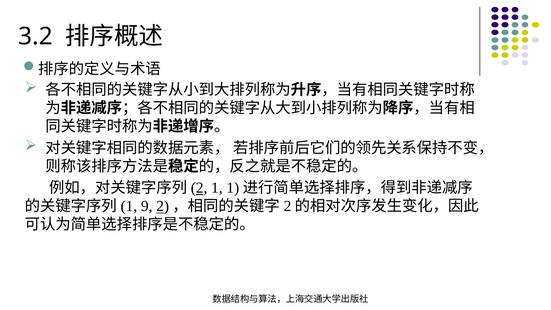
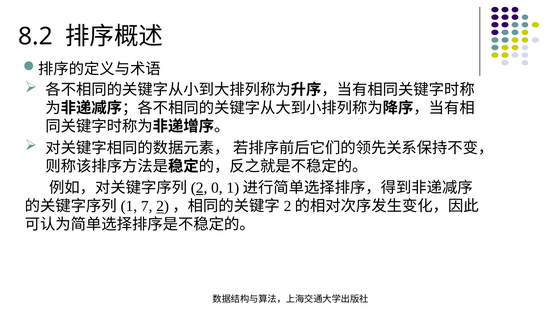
3.2: 3.2 -> 8.2 (36, 36)
1: 1 -> 0 (217, 188)
9: 9 -> 7 (147, 206)
